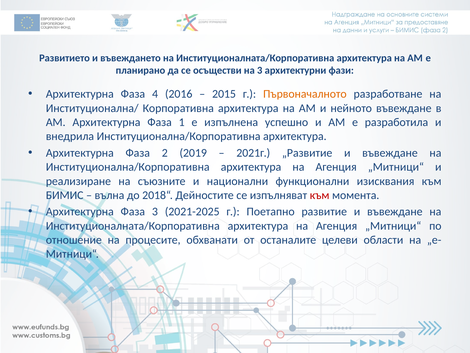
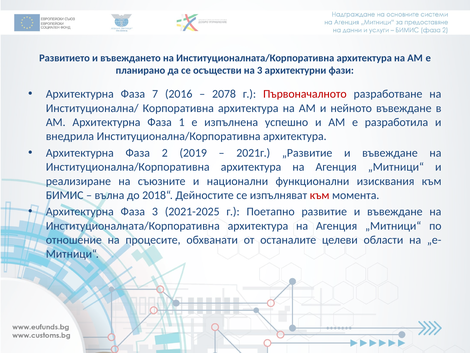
4: 4 -> 7 (155, 94)
2015: 2015 -> 2078 (224, 94)
Първоначалното colour: orange -> red (305, 94)
